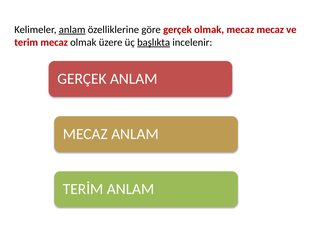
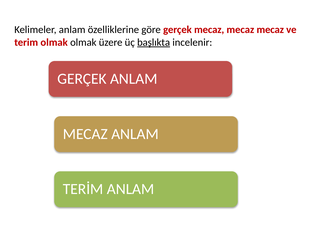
anlam underline: present -> none (72, 30)
gerçek olmak: olmak -> mecaz (209, 30)
terim mecaz: mecaz -> olmak (54, 42)
